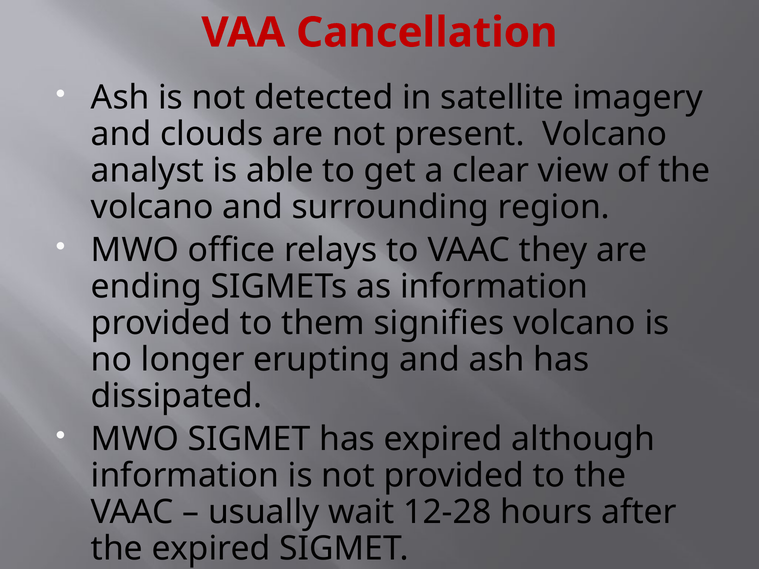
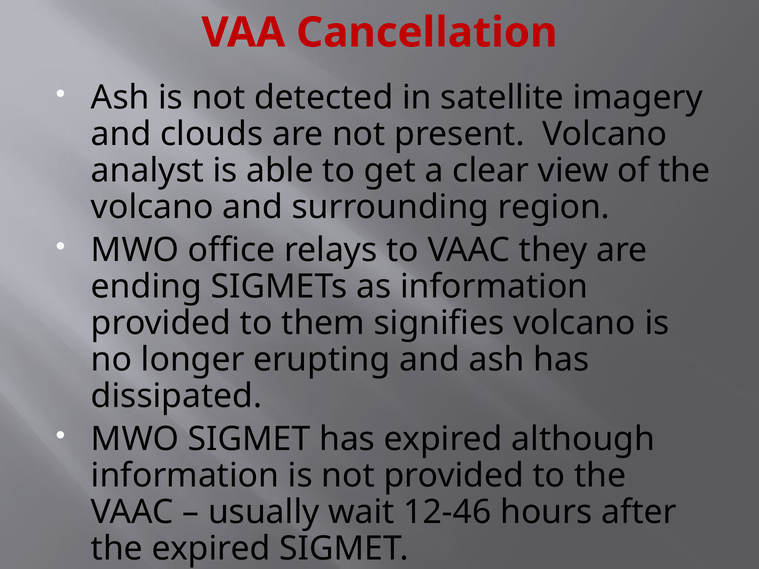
12-28: 12-28 -> 12-46 (447, 512)
